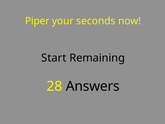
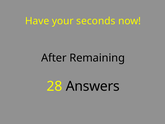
Piper: Piper -> Have (37, 21)
Start: Start -> After (54, 58)
